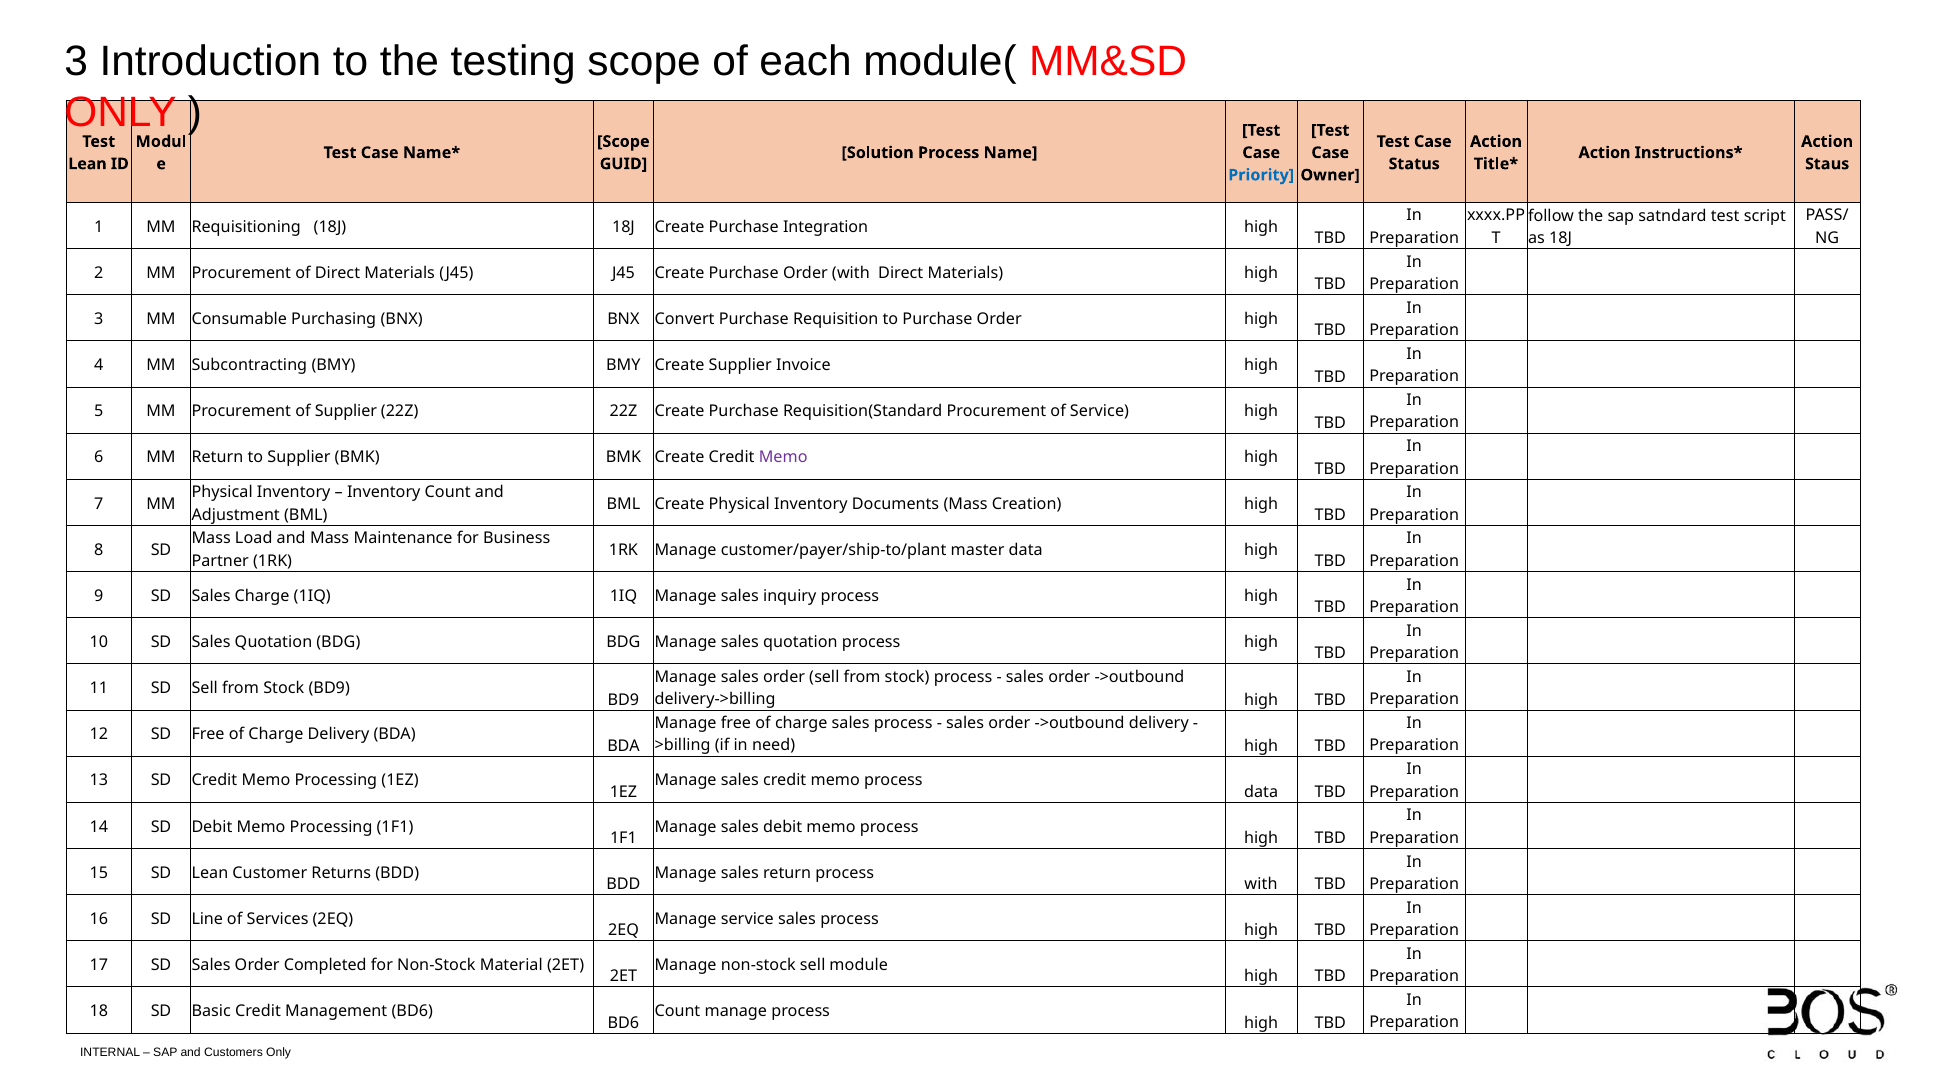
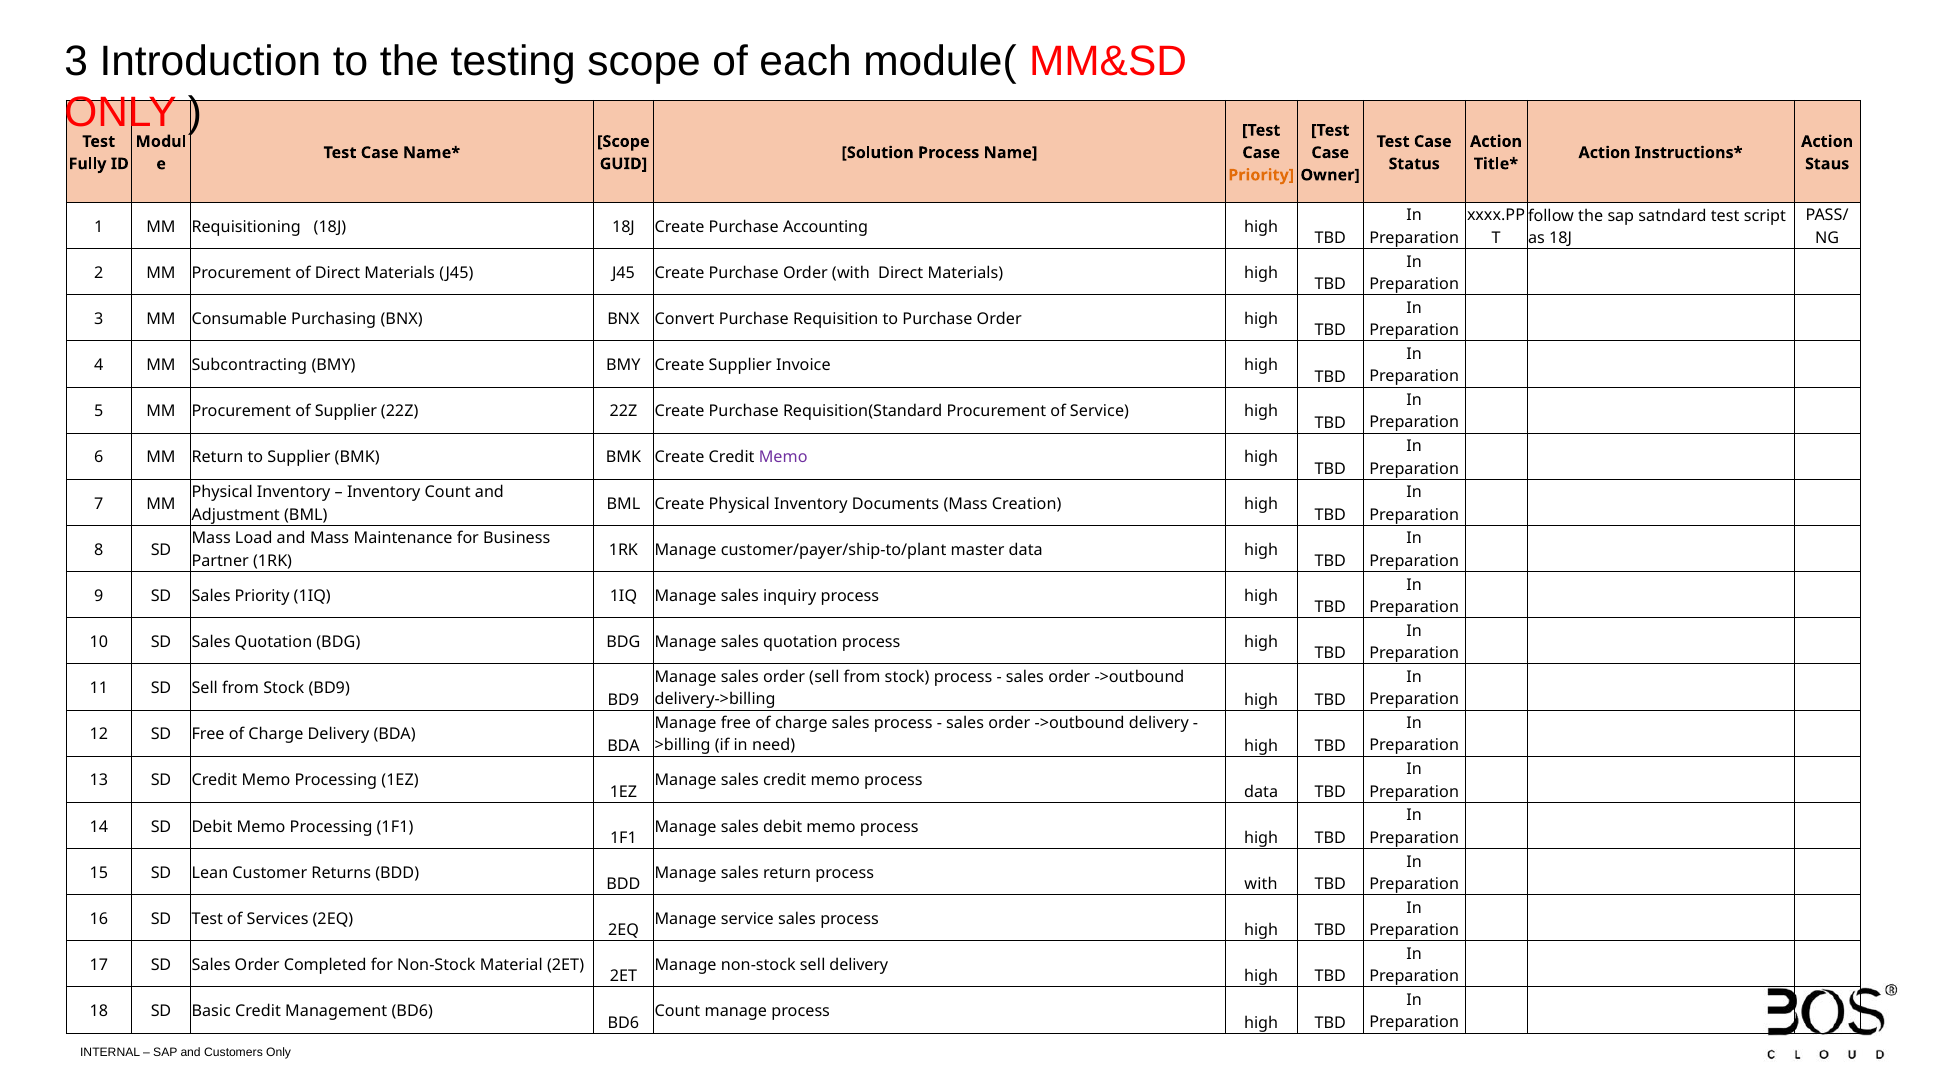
Lean: Lean -> Fully (88, 164)
Priority colour: blue -> orange (1261, 175)
Integration: Integration -> Accounting (826, 227)
Sales Charge: Charge -> Priority (262, 596)
SD Line: Line -> Test (207, 919)
sell module: module -> delivery (859, 965)
